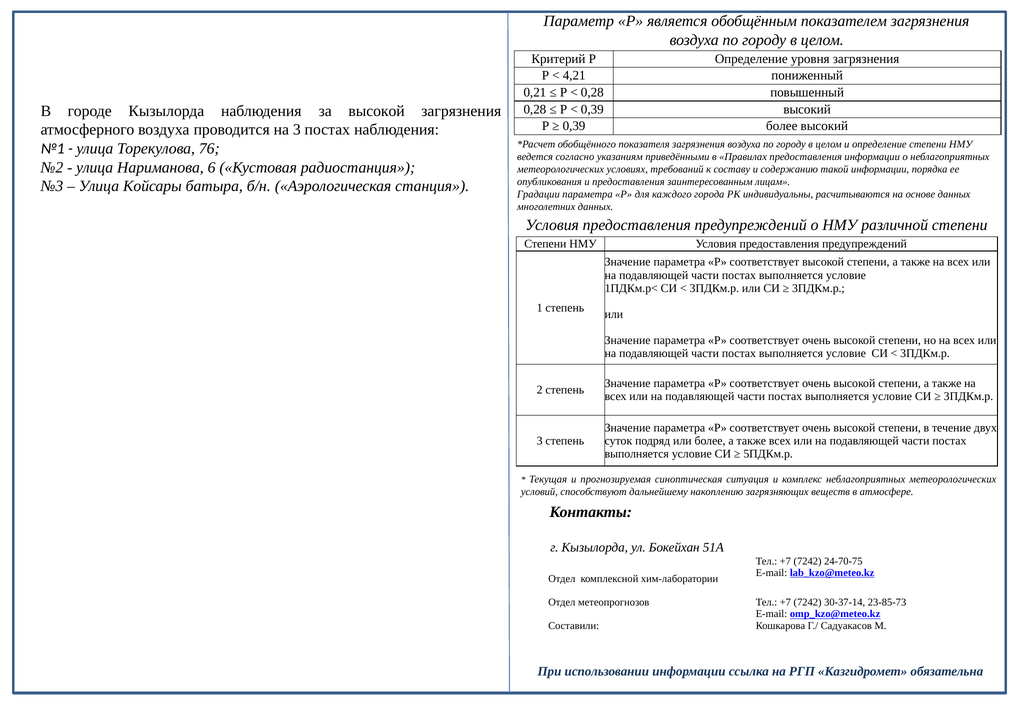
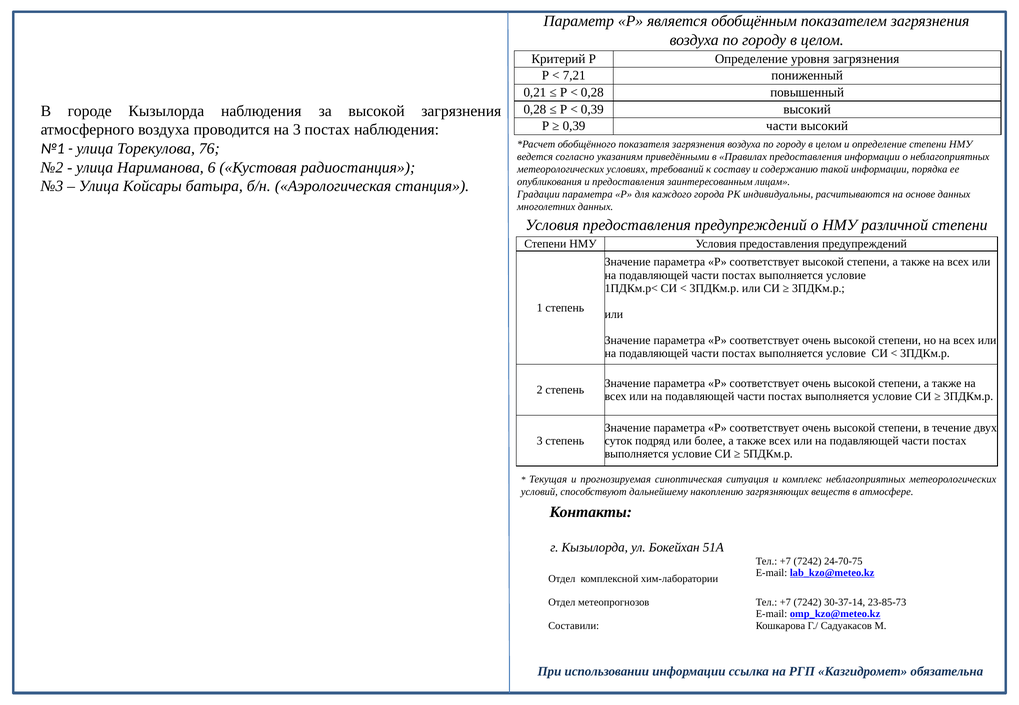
4,21: 4,21 -> 7,21 (574, 76)
0,39 более: более -> части (782, 126)
